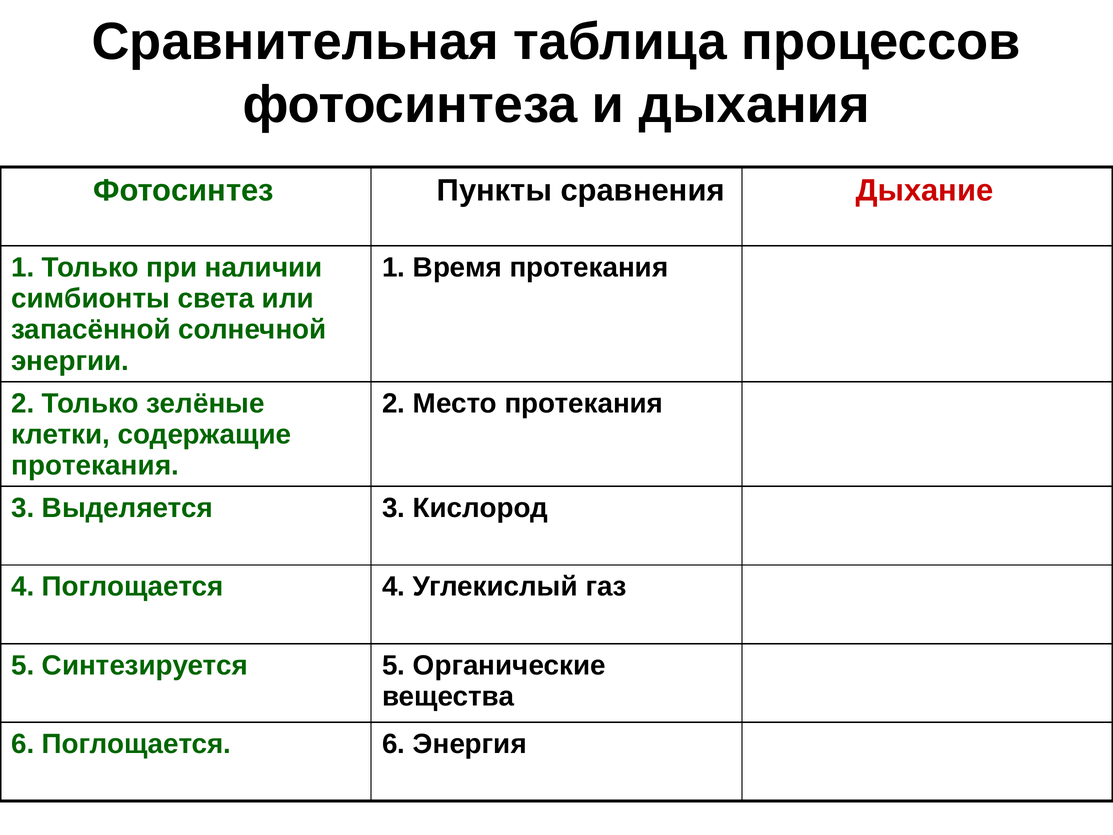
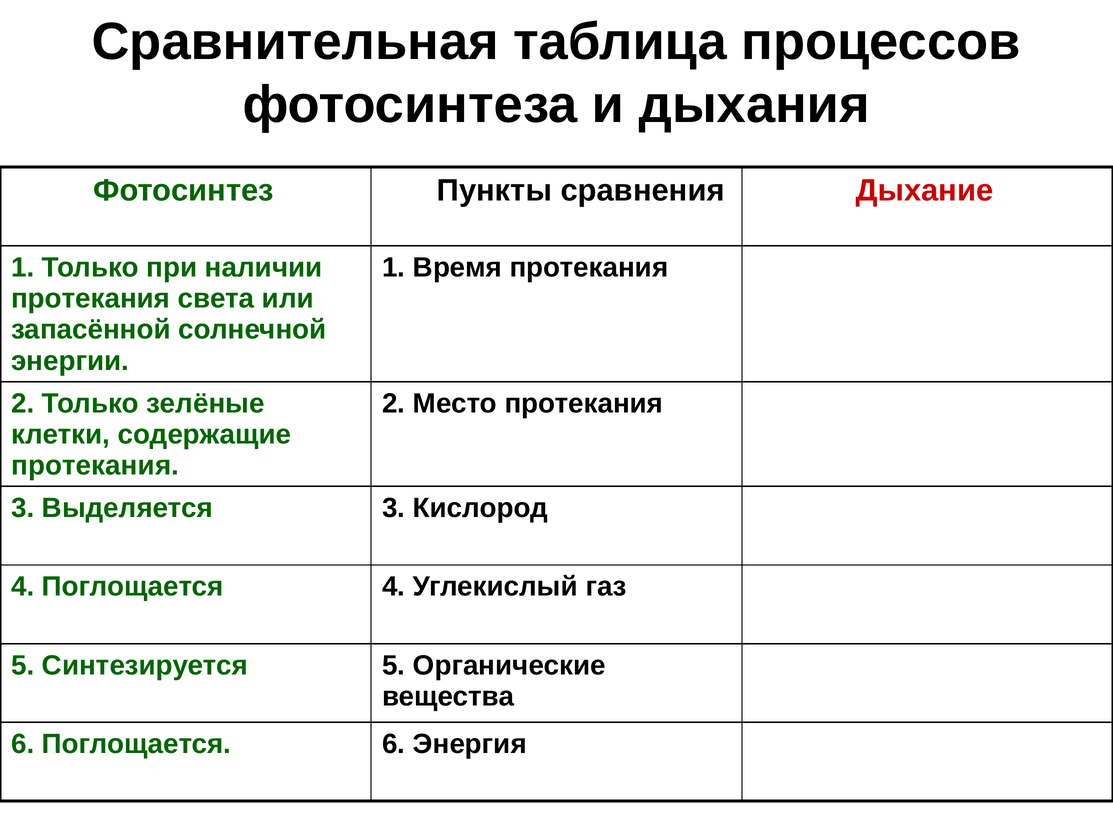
симбионты: симбионты -> протекания (91, 299)
